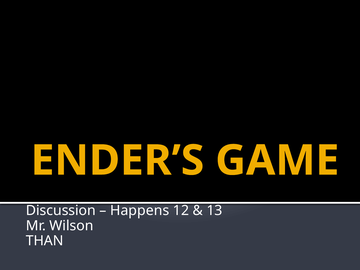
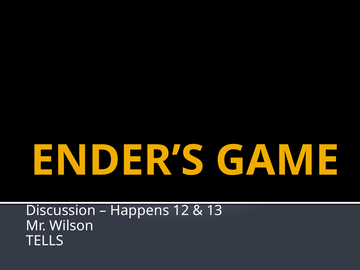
THAN: THAN -> TELLS (45, 241)
